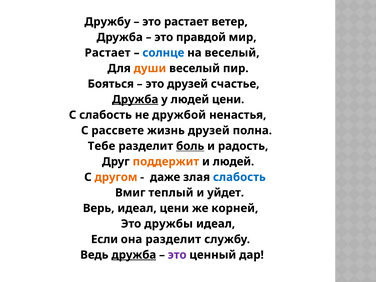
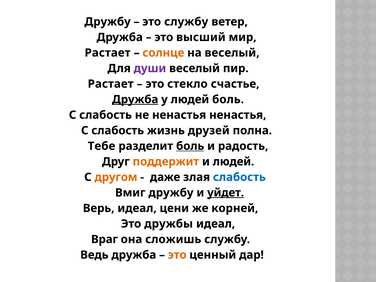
это растает: растает -> службу (186, 22)
правдой: правдой -> высший (201, 37)
солнце colour: blue -> orange (163, 53)
души colour: orange -> purple (150, 68)
Бояться: Бояться -> Растает (111, 84)
это друзей: друзей -> стекло (187, 84)
людей цени: цени -> боль (228, 99)
не дружбой: дружбой -> ненастья (179, 115)
рассвете: рассвете -> слабость (118, 131)
Вмиг теплый: теплый -> дружбу (171, 193)
уйдет underline: none -> present (226, 193)
Если: Если -> Враг (104, 239)
она разделит: разделит -> сложишь (173, 239)
дружба underline: present -> none (134, 255)
это colour: purple -> orange (177, 255)
